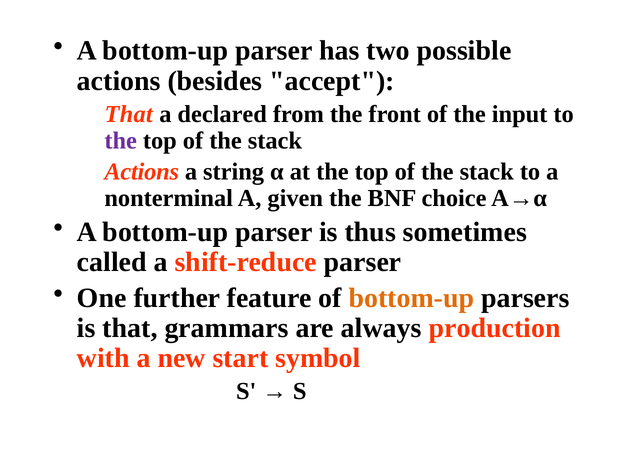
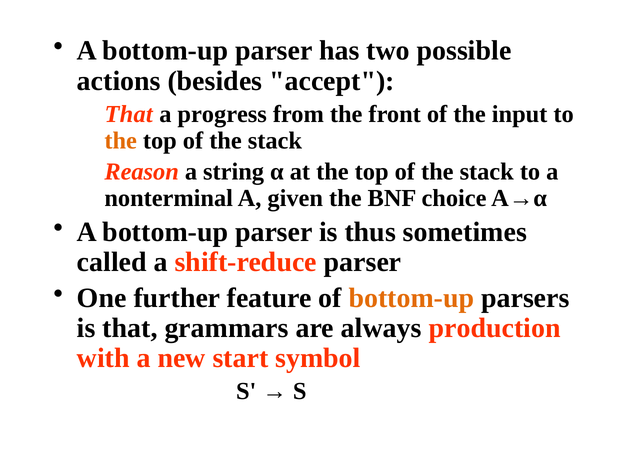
declared: declared -> progress (222, 114)
the colour: purple -> orange (121, 141)
Actions: Actions -> Reason (142, 172)
